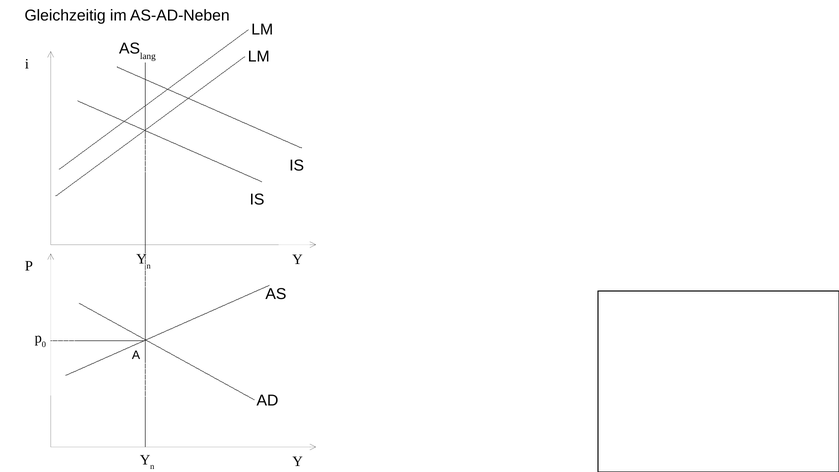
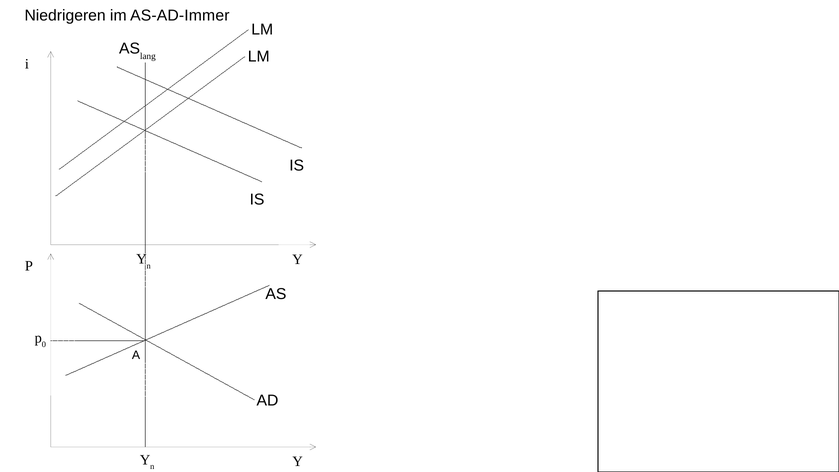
Gleichzeitig: Gleichzeitig -> Niedrigeren (65, 15)
AS-AD-Neben: AS-AD-Neben -> AS-AD-Immer (180, 15)
